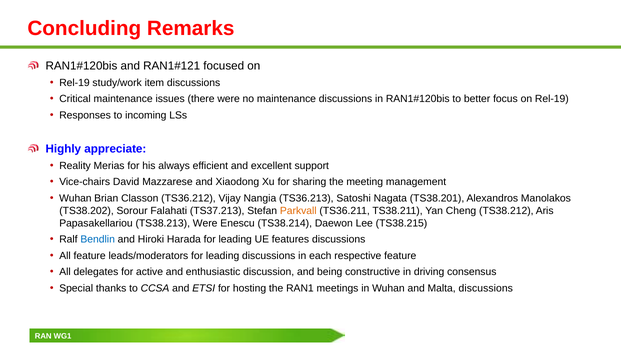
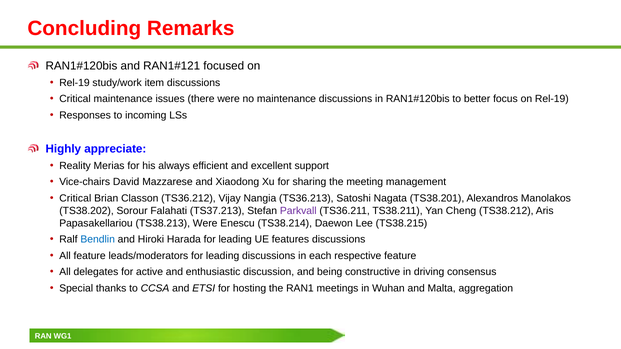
Wuhan: Wuhan -> Critical (75, 199)
Parkvall colour: orange -> purple (298, 211)
Malta discussions: discussions -> aggregation (486, 289)
